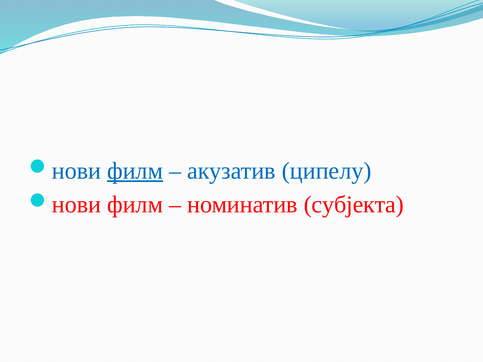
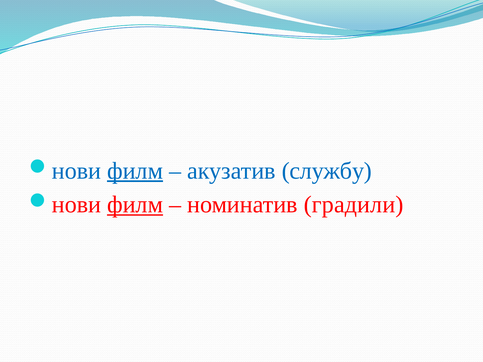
ципелу: ципелу -> службу (327, 171)
филм underline: none -> present (135, 205)
субјекта: субјекта -> градили (354, 205)
